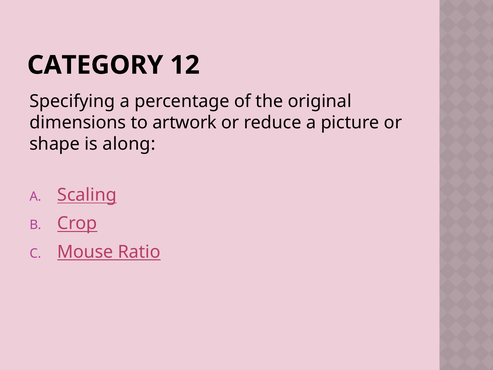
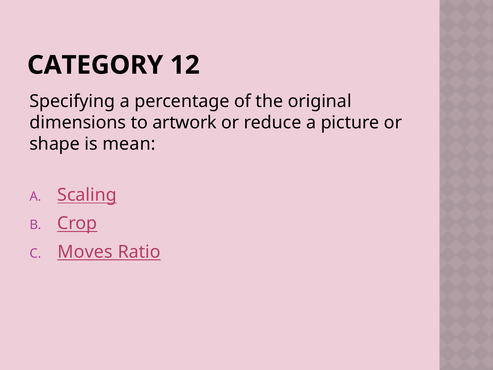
along: along -> mean (129, 144)
Mouse: Mouse -> Moves (85, 252)
